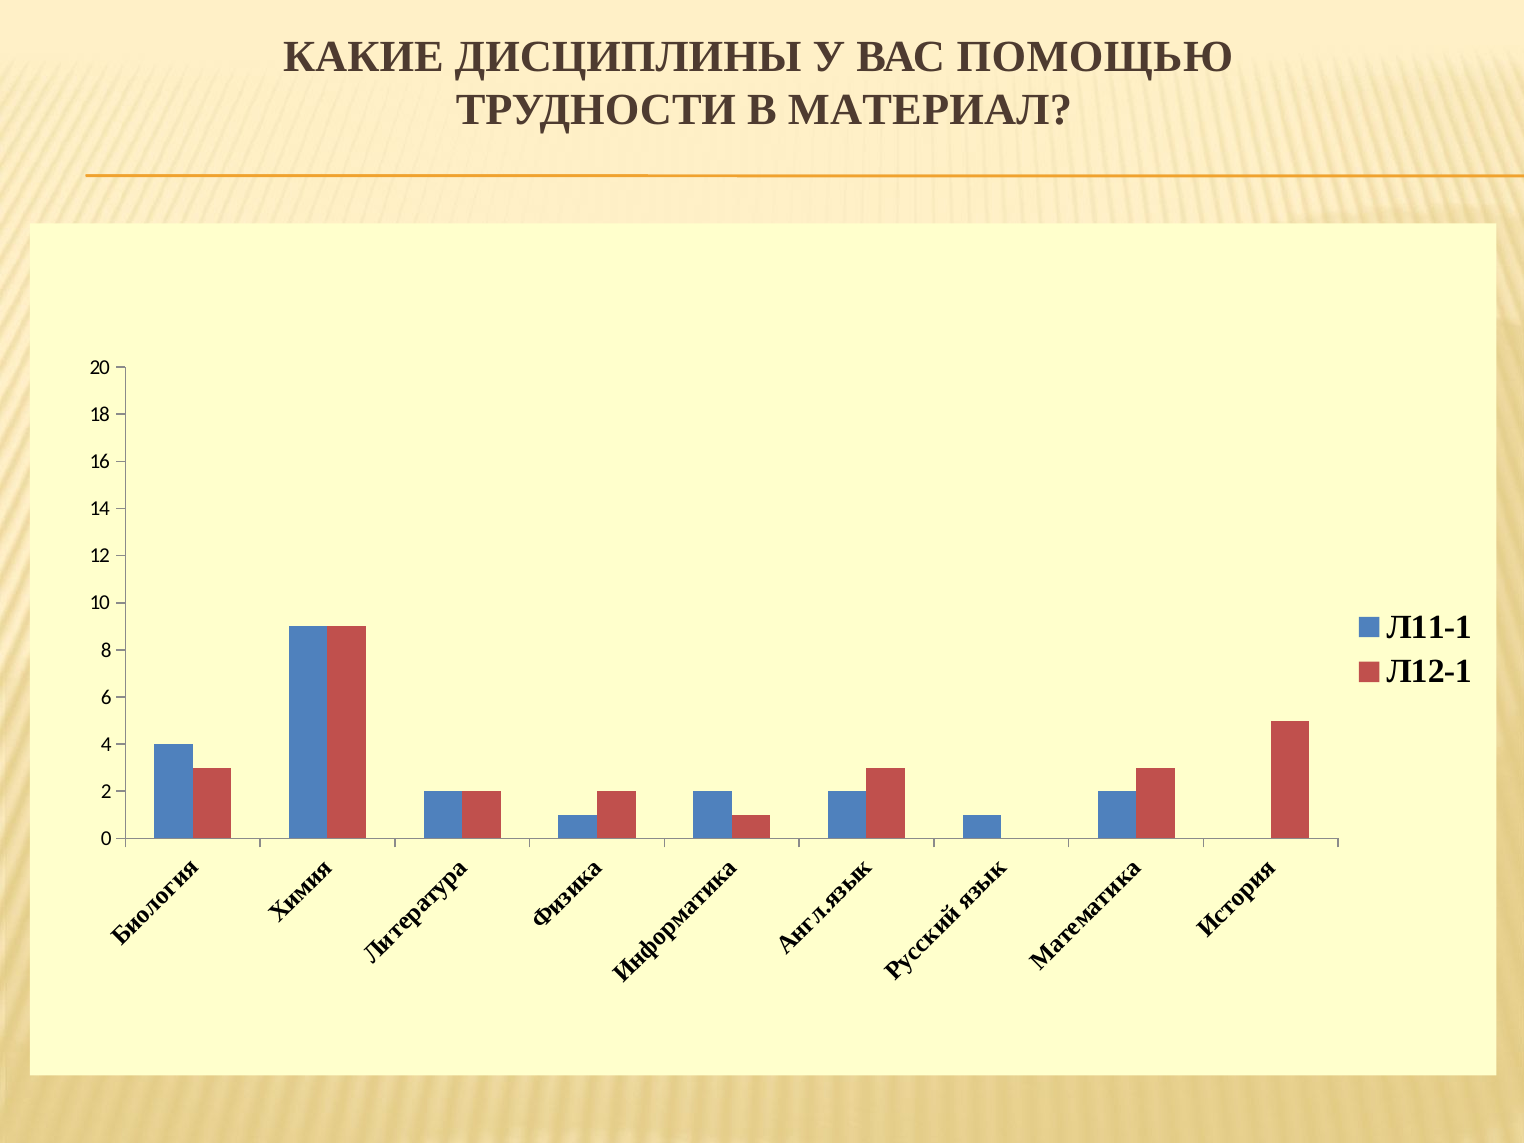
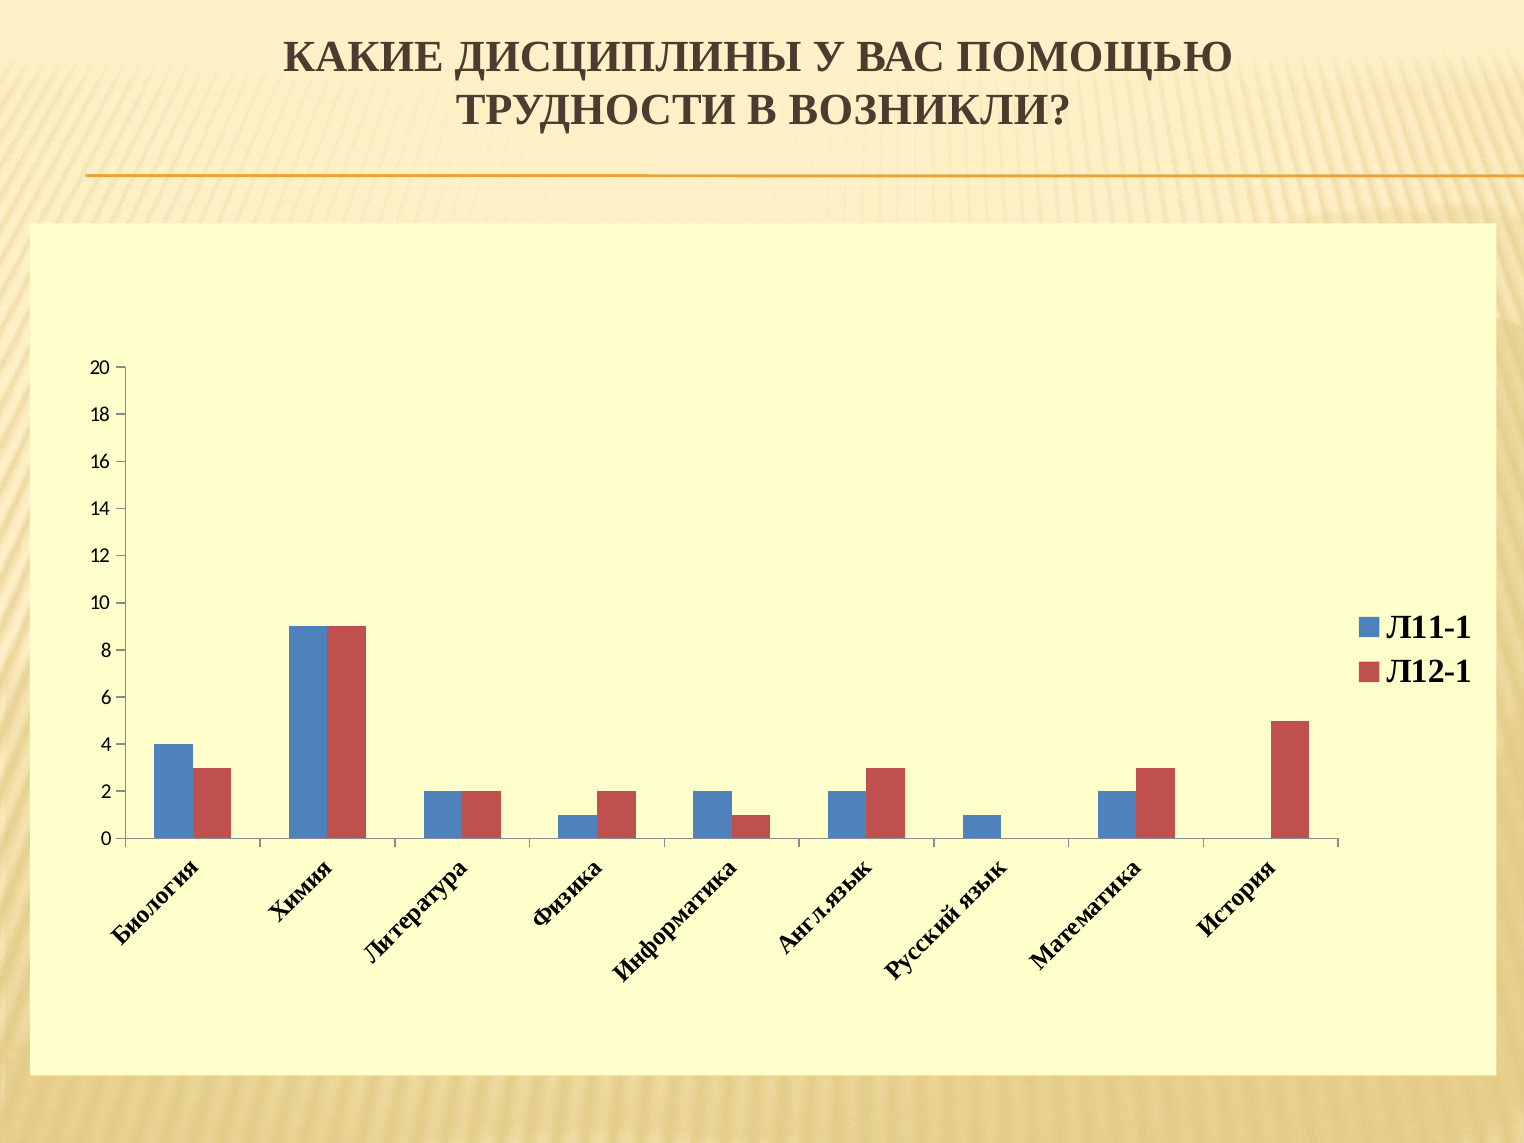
МАТЕРИАЛ: МАТЕРИАЛ -> ВОЗНИКЛИ (930, 110)
